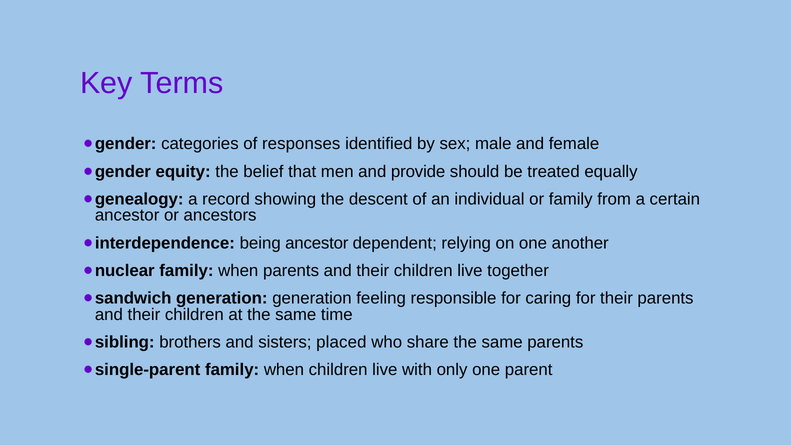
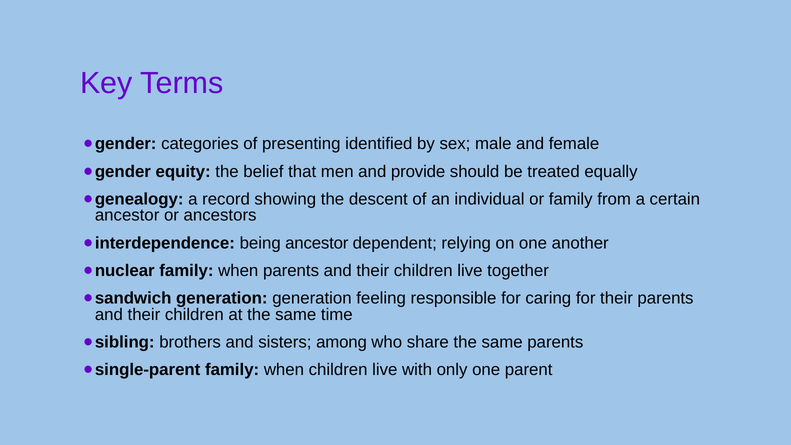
responses: responses -> presenting (301, 144)
placed: placed -> among (342, 342)
